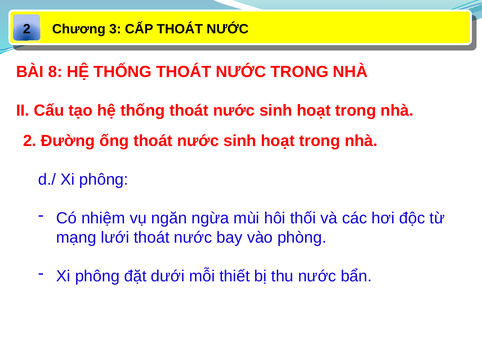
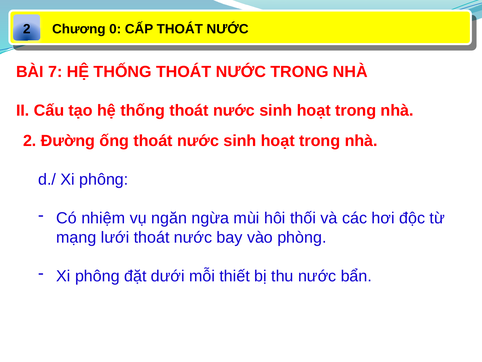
3: 3 -> 0 (115, 29)
8: 8 -> 7 (55, 72)
